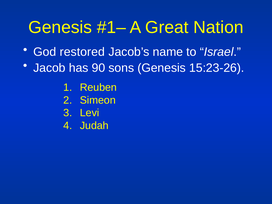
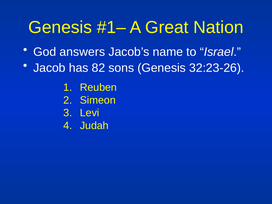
restored: restored -> answers (82, 52)
90: 90 -> 82 (98, 68)
15:23-26: 15:23-26 -> 32:23-26 (217, 68)
